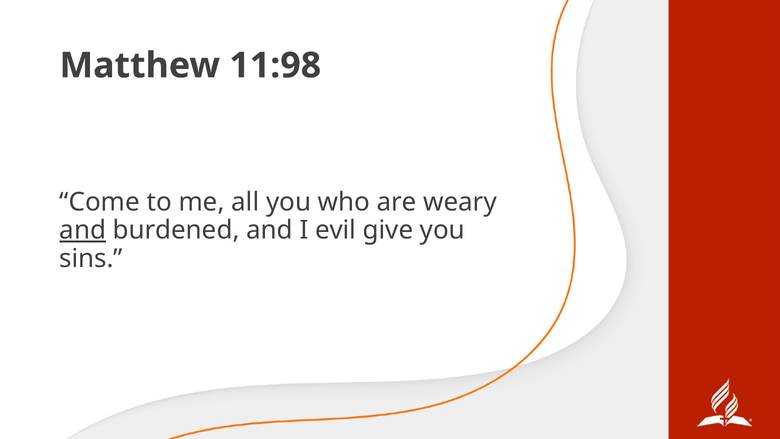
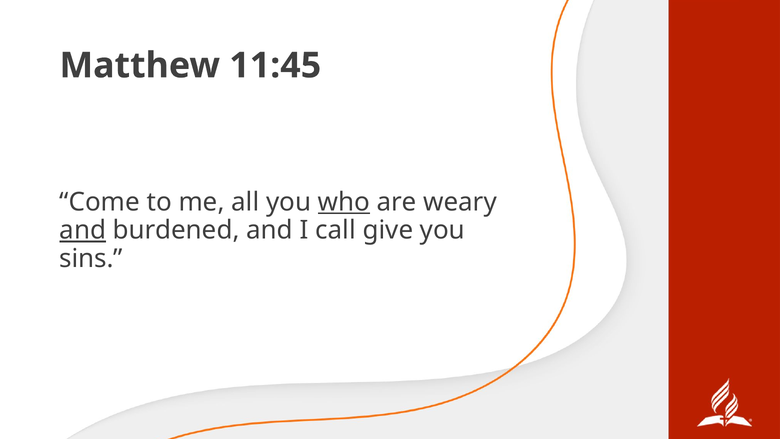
11:98: 11:98 -> 11:45 (275, 66)
who underline: none -> present (344, 202)
evil: evil -> call (336, 230)
